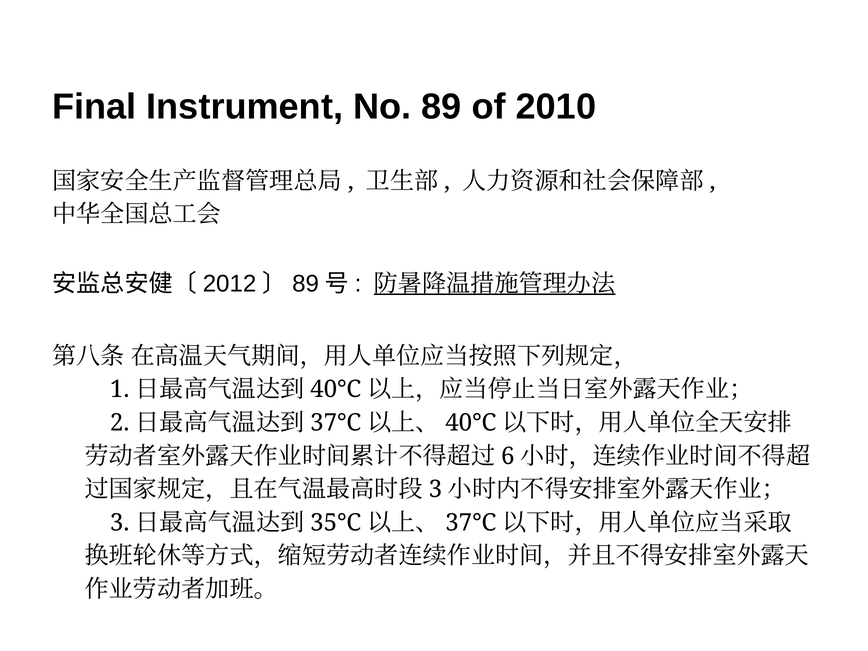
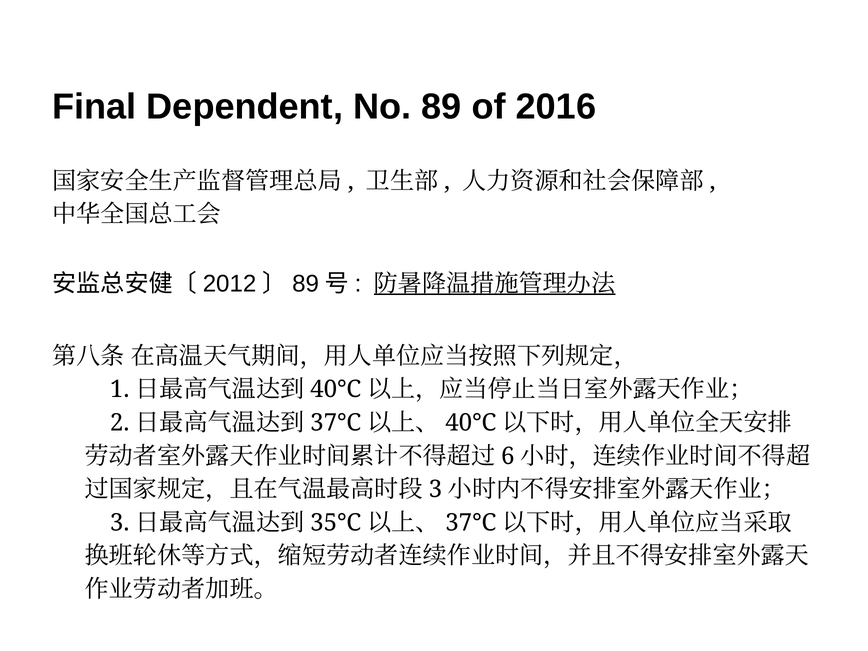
Instrument: Instrument -> Dependent (245, 107)
2010: 2010 -> 2016 (556, 107)
